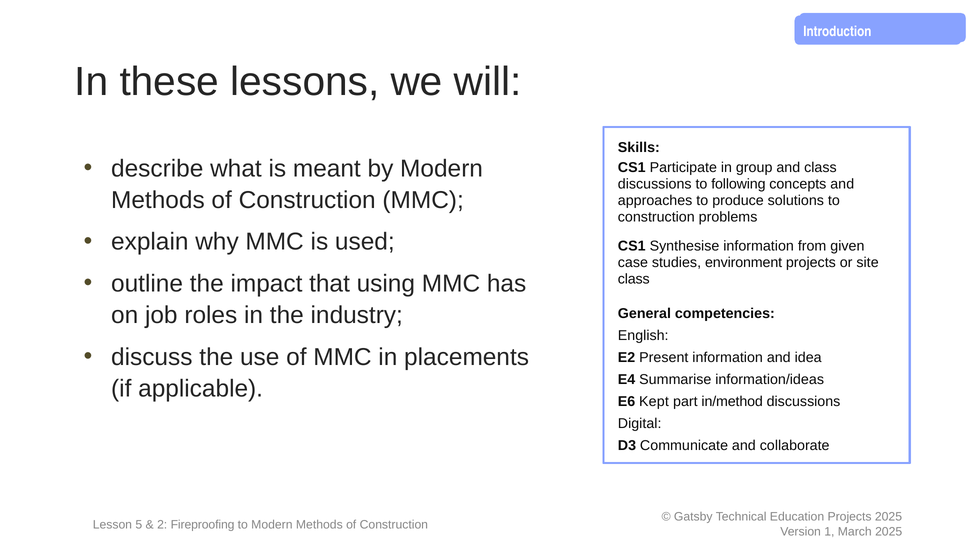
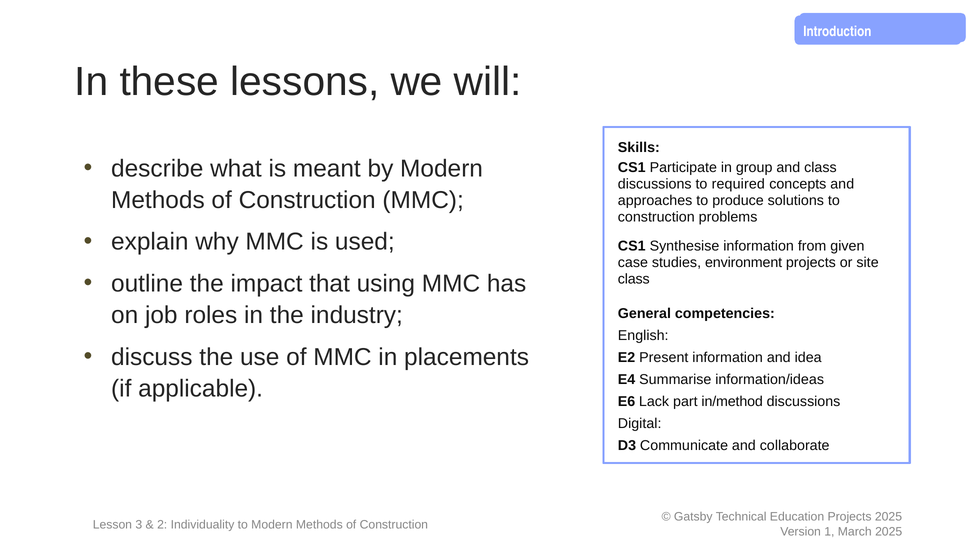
following: following -> required (738, 184)
Kept: Kept -> Lack (654, 402)
5: 5 -> 3 (139, 525)
Fireproofing: Fireproofing -> Individuality (203, 525)
